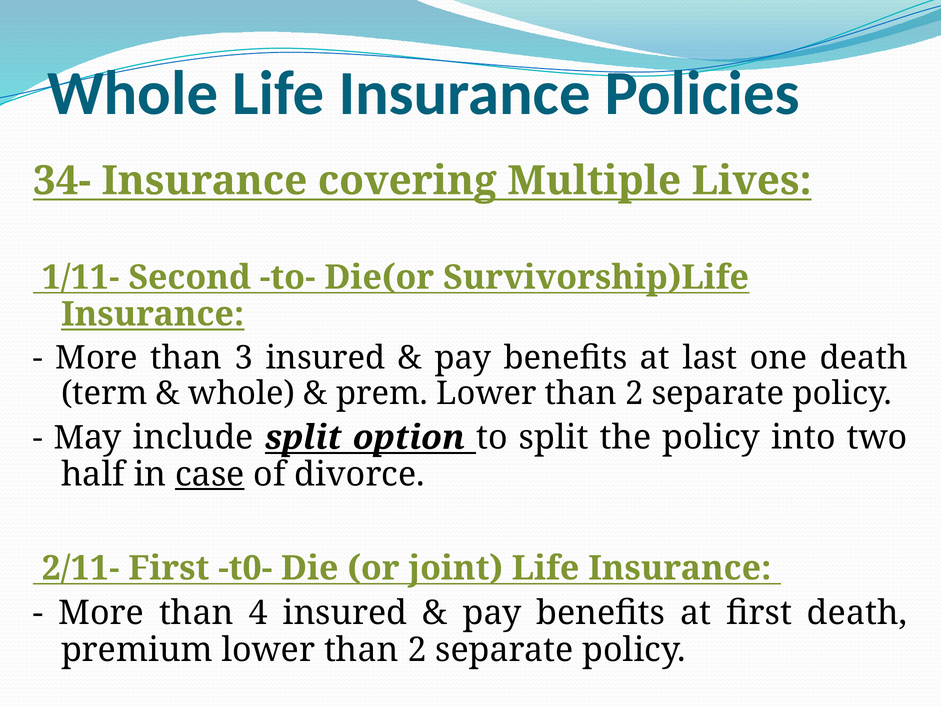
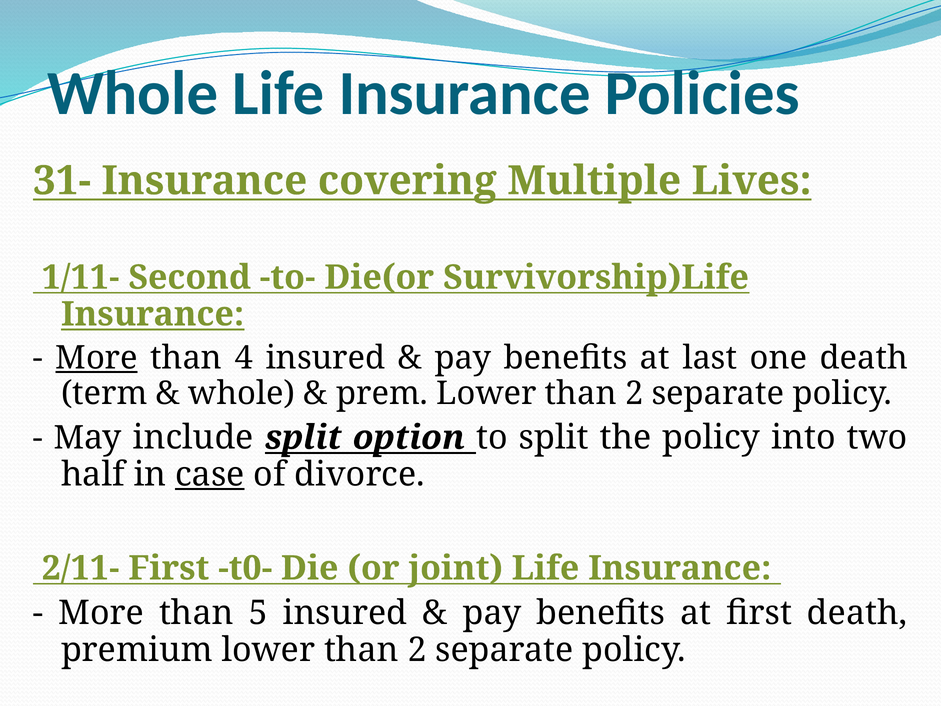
34-: 34- -> 31- (62, 181)
More underline: none -> present (97, 358)
3: 3 -> 4 (244, 358)
4: 4 -> 5 (258, 613)
